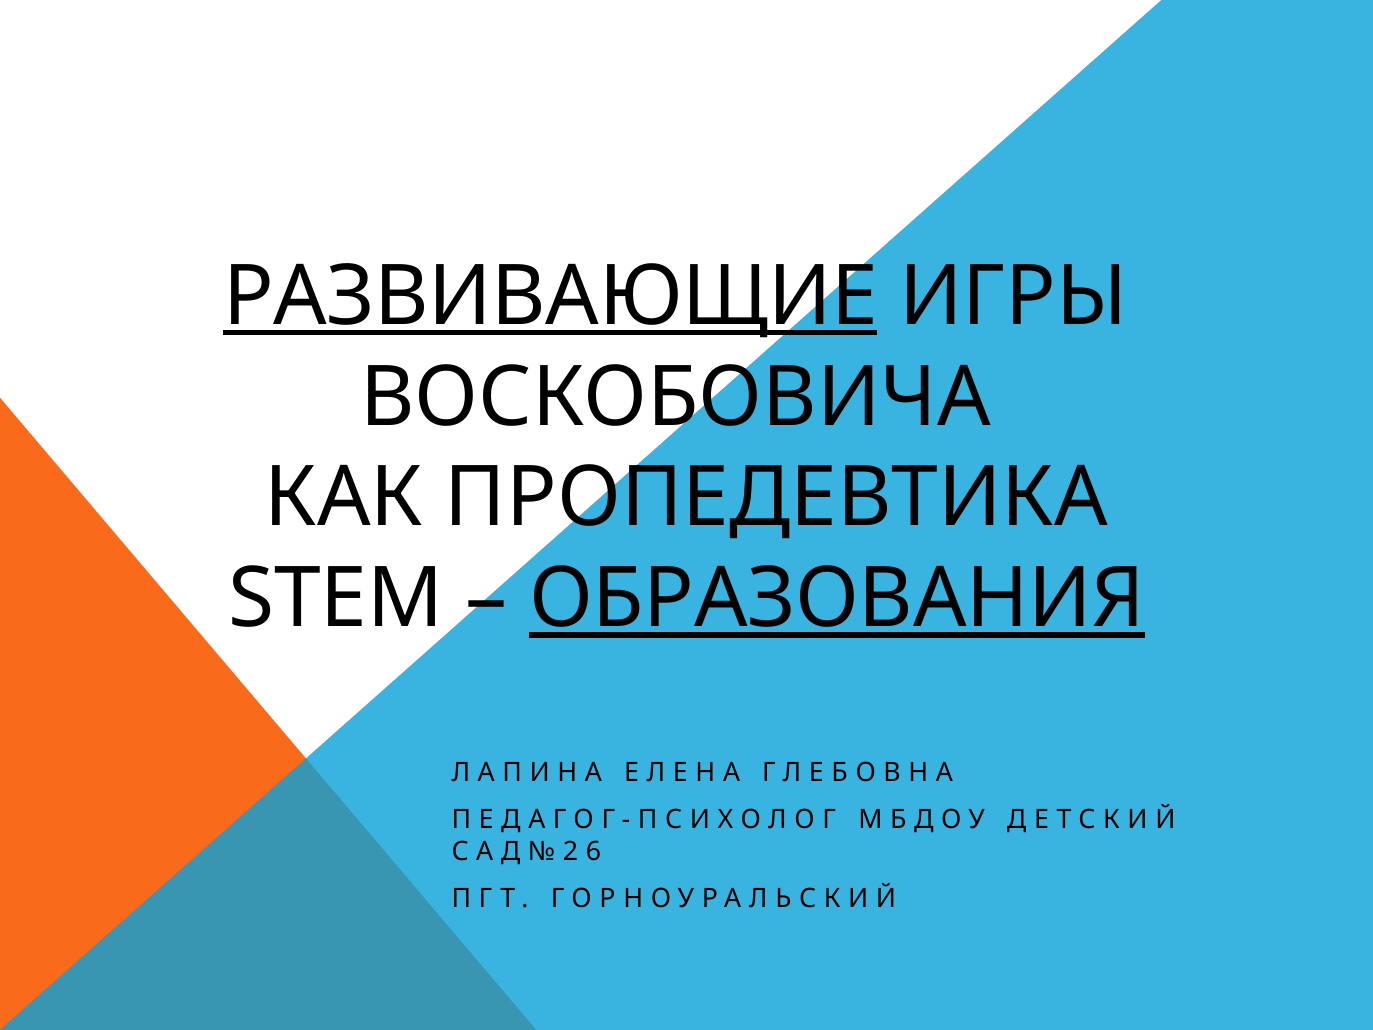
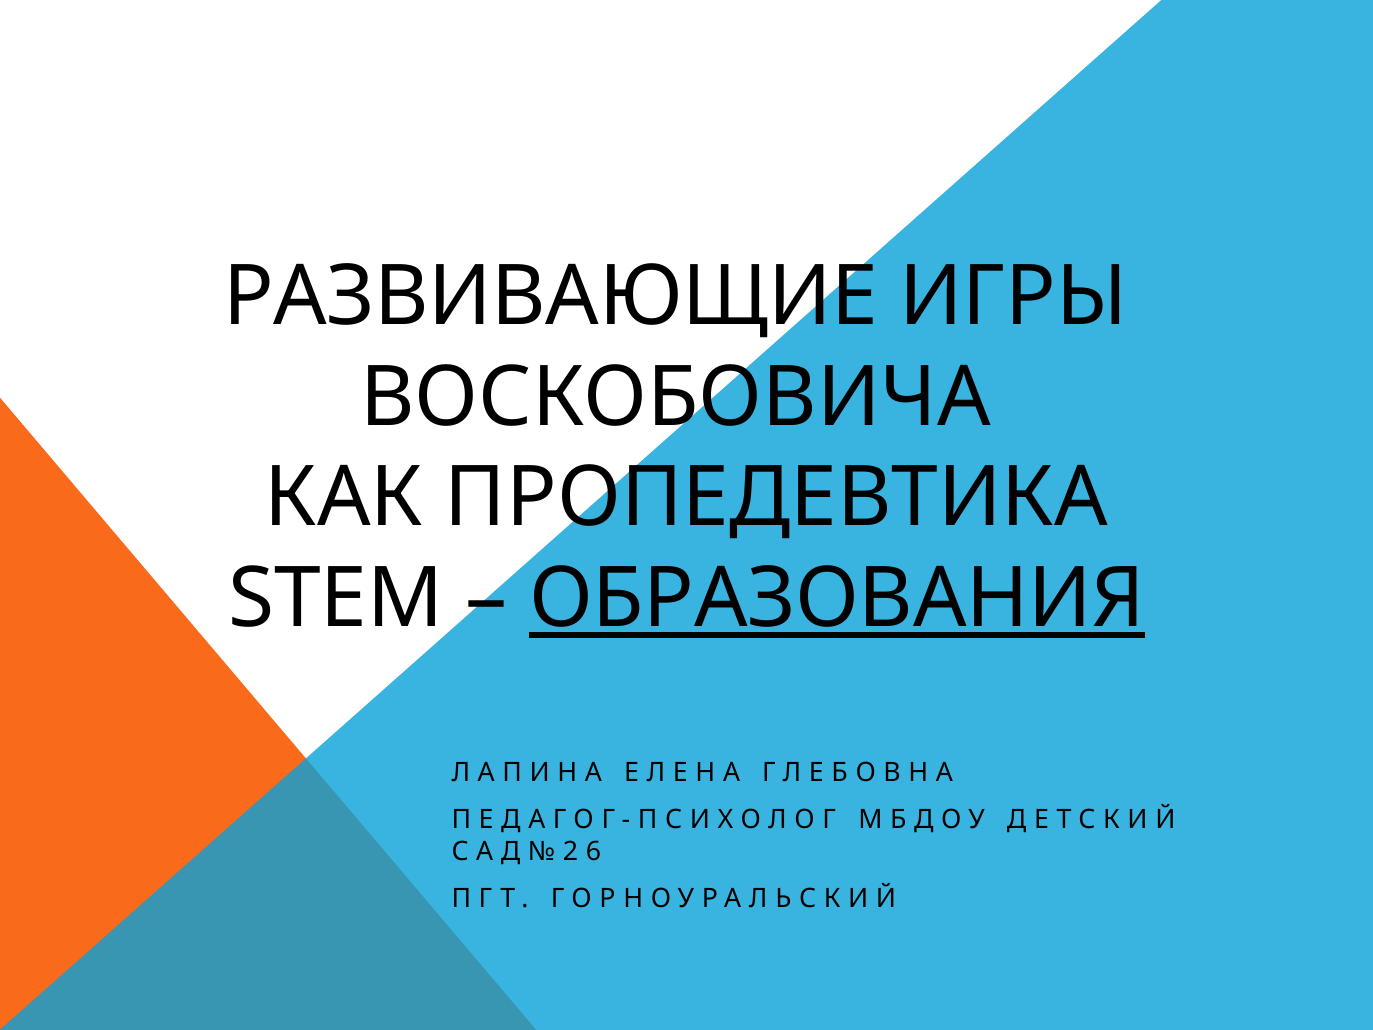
РАЗВИВАЮЩИЕ underline: present -> none (550, 297)
